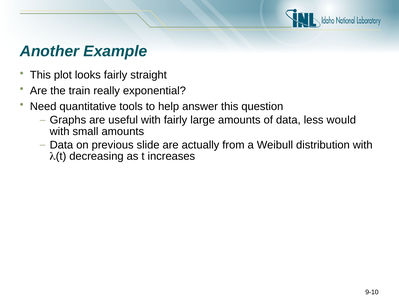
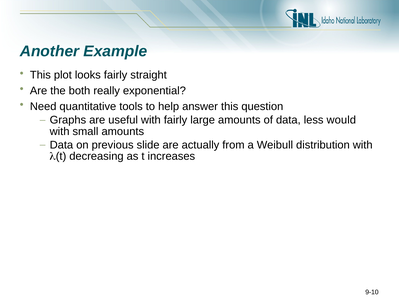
train: train -> both (80, 91)
